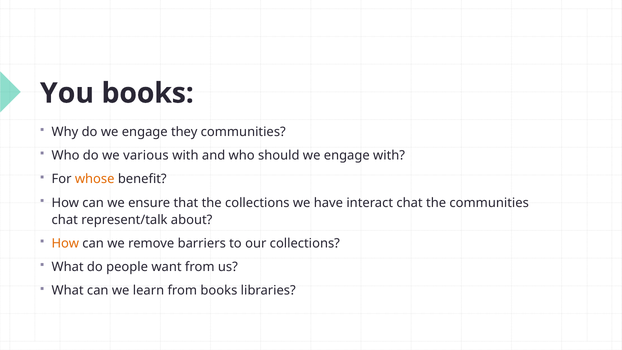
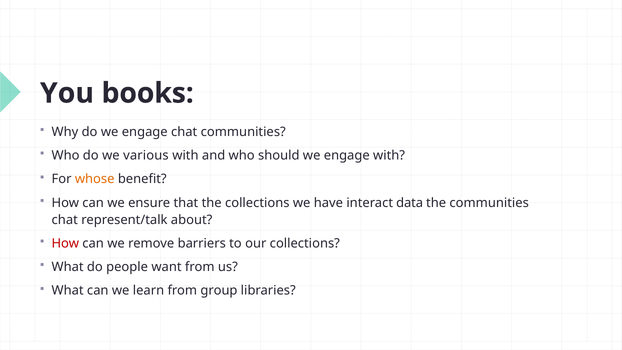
engage they: they -> chat (184, 132)
interact chat: chat -> data (410, 203)
How colour: orange -> red (65, 243)
from books: books -> group (219, 291)
